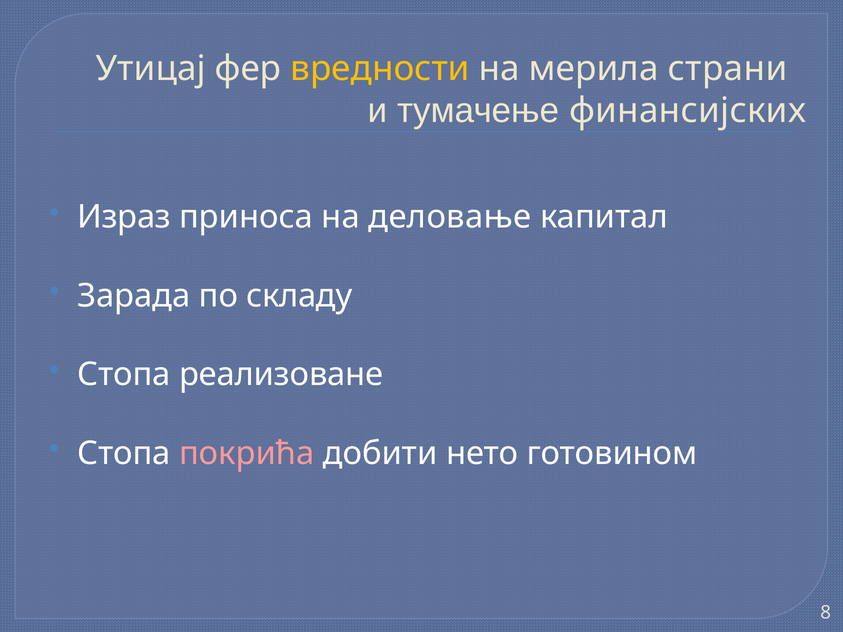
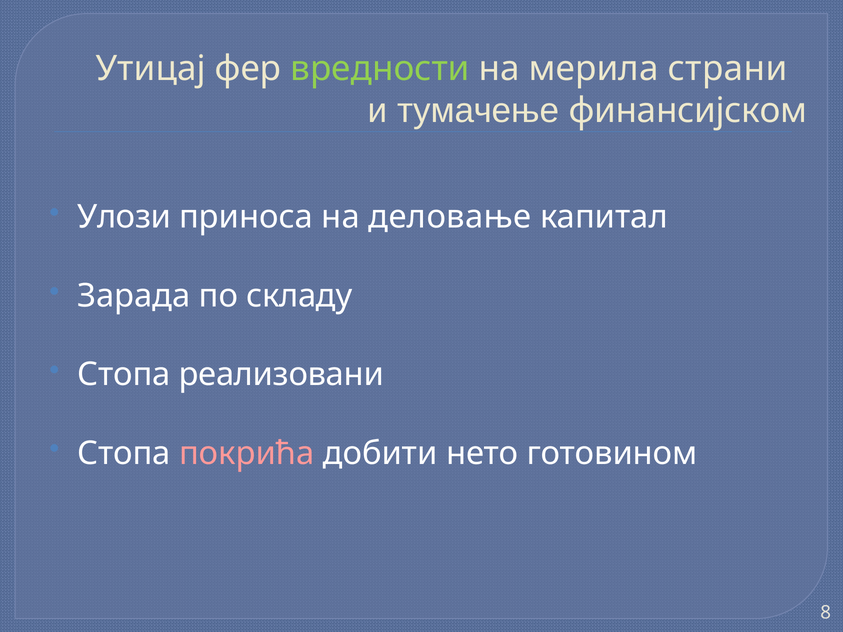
вредности colour: yellow -> light green (380, 69)
финансијских: финансијских -> финансијском (688, 111)
Израз: Израз -> Улози (124, 217)
реализоване: реализоване -> реализовани (281, 375)
